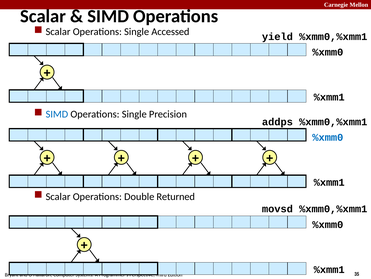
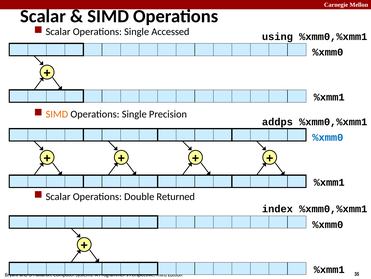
yield: yield -> using (277, 37)
SIMD colour: blue -> orange (57, 114)
movsd: movsd -> index (277, 209)
